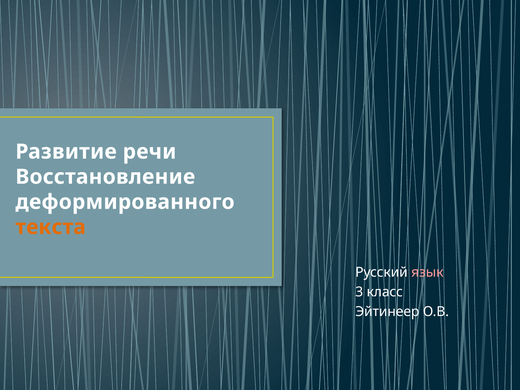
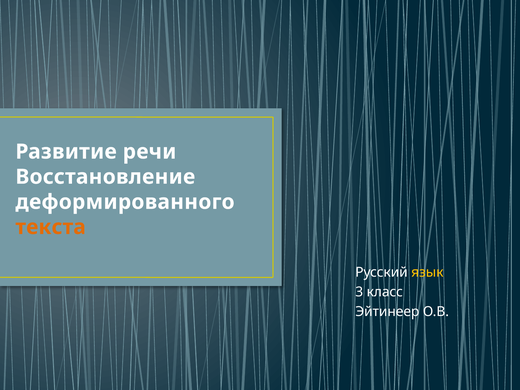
язык colour: pink -> yellow (427, 272)
